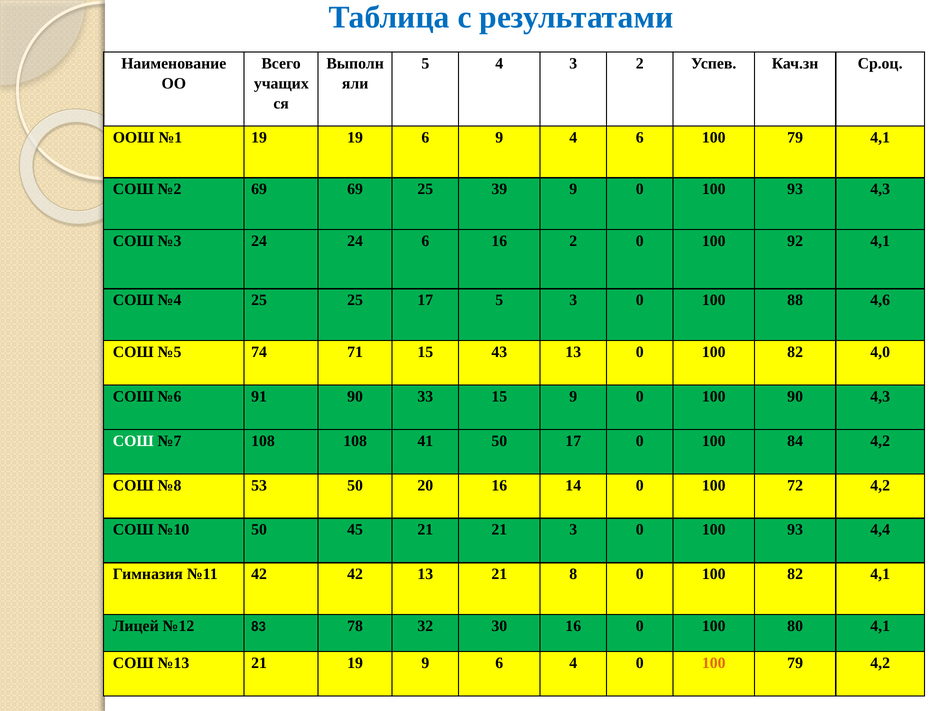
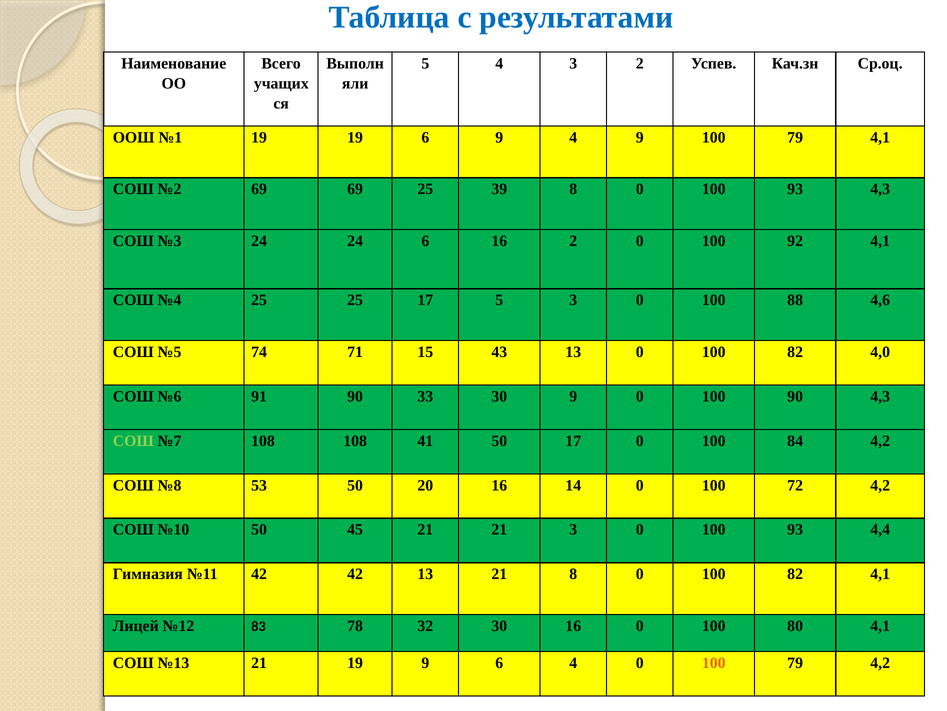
4 6: 6 -> 9 (640, 137)
39 9: 9 -> 8 (573, 189)
33 15: 15 -> 30 (499, 396)
СОШ colour: white -> light green (133, 440)
